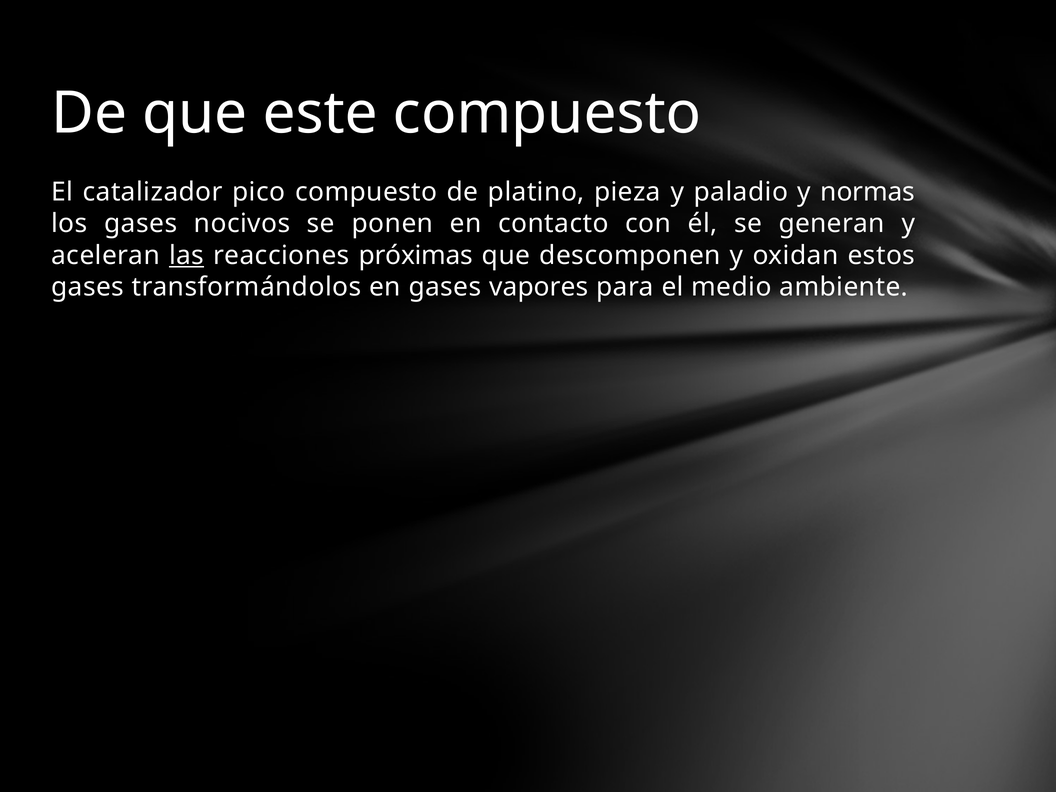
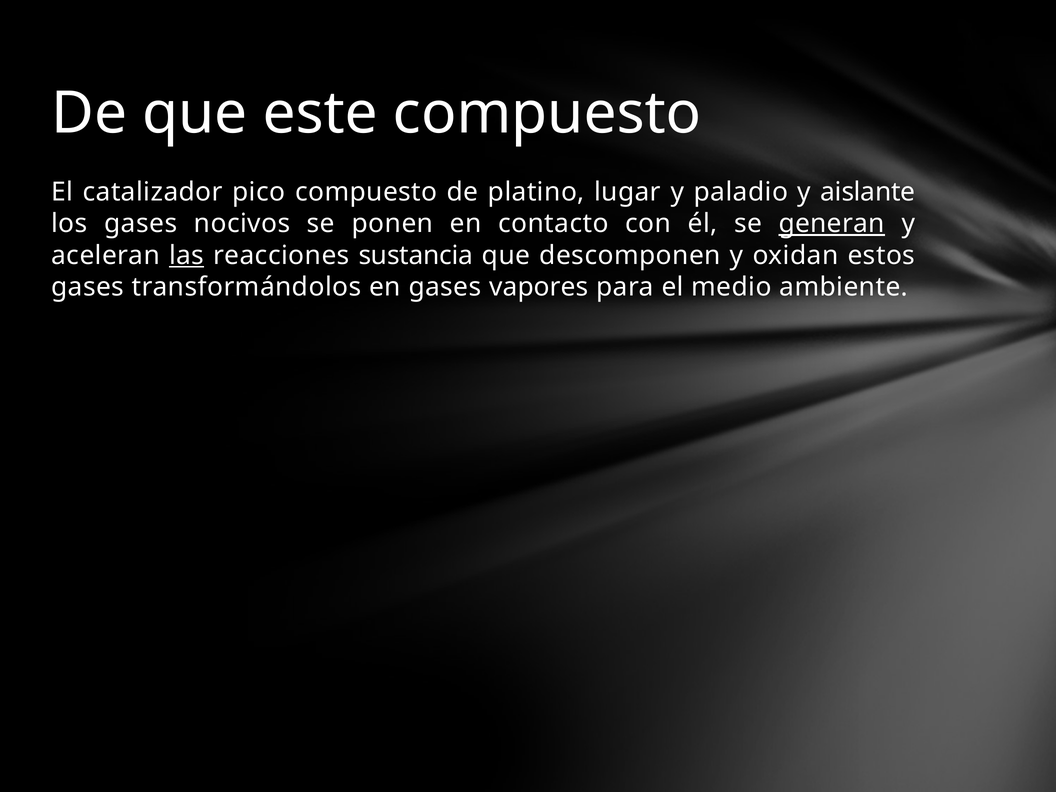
pieza: pieza -> lugar (627, 192)
normas: normas -> aislante (868, 192)
generan underline: none -> present (832, 224)
próximas: próximas -> sustancia (416, 255)
